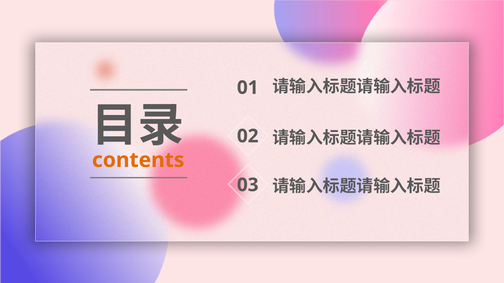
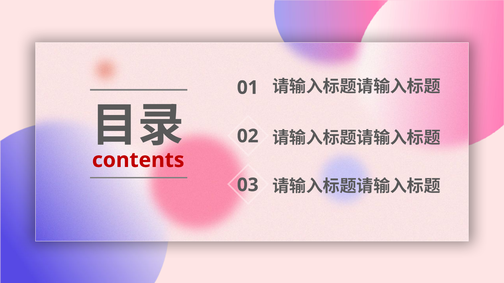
contents colour: orange -> red (138, 160)
